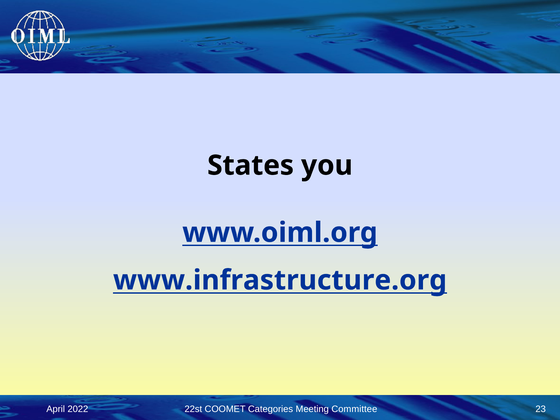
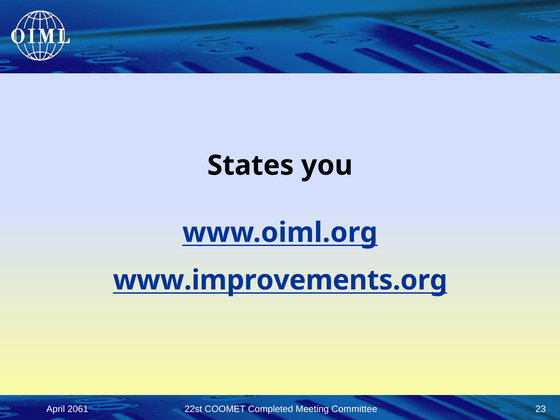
www.infrastructure.org: www.infrastructure.org -> www.improvements.org (280, 280)
2022: 2022 -> 2061 (78, 409)
Categories: Categories -> Completed (271, 409)
